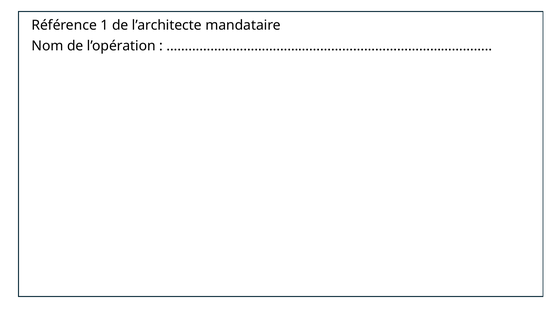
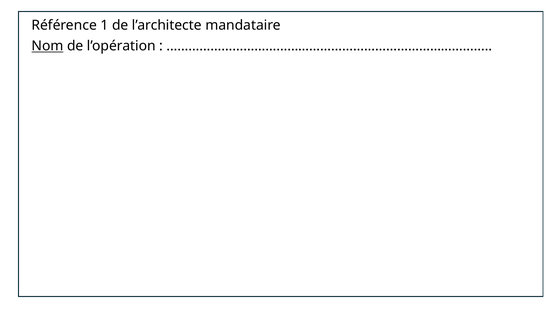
Nom underline: none -> present (47, 46)
